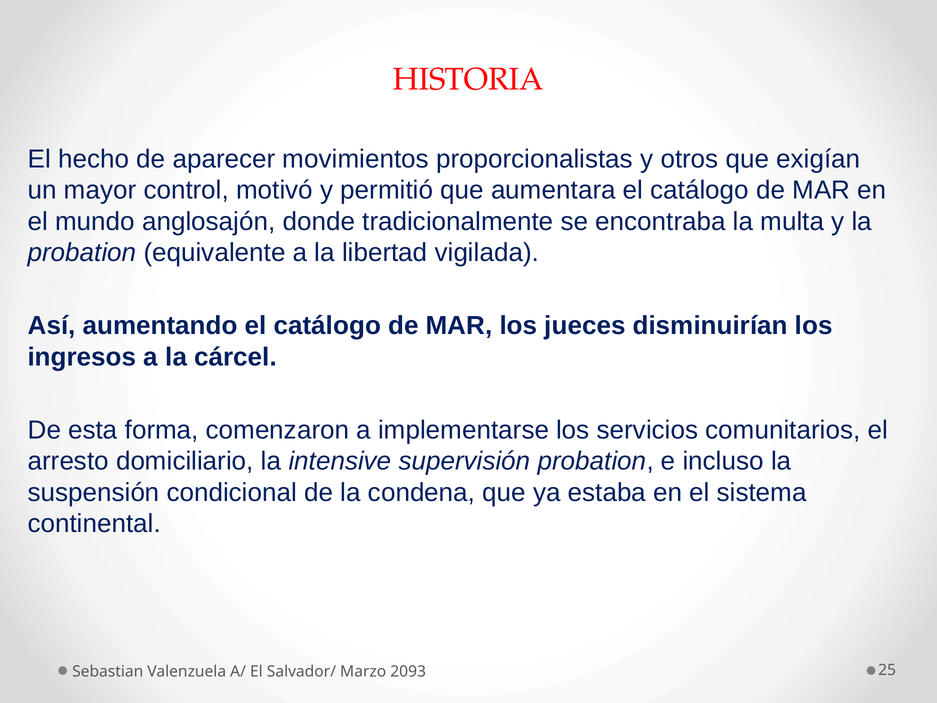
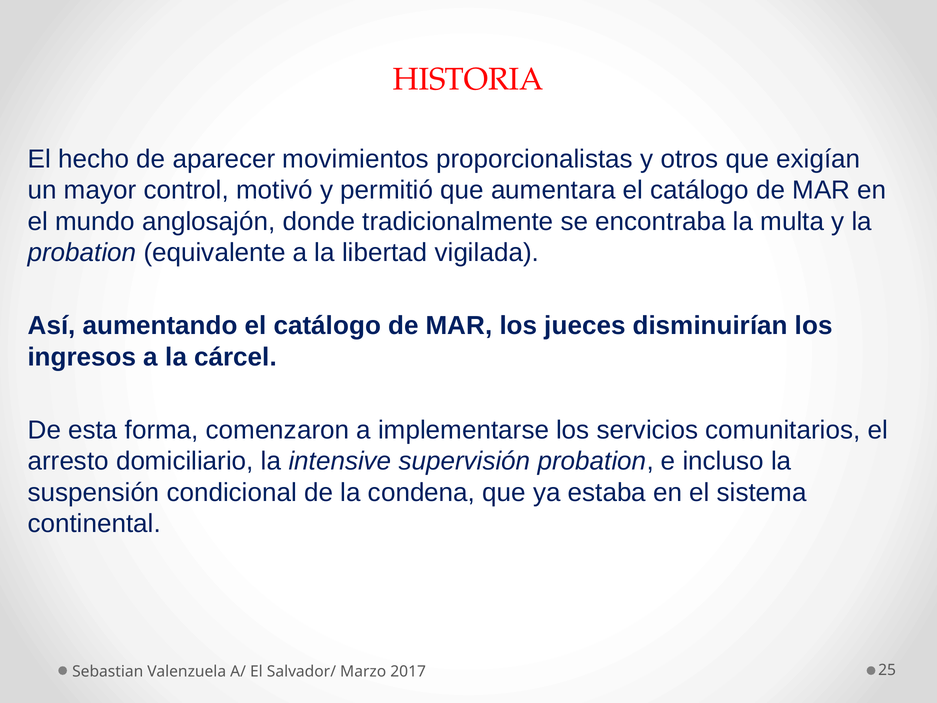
2093: 2093 -> 2017 (408, 671)
